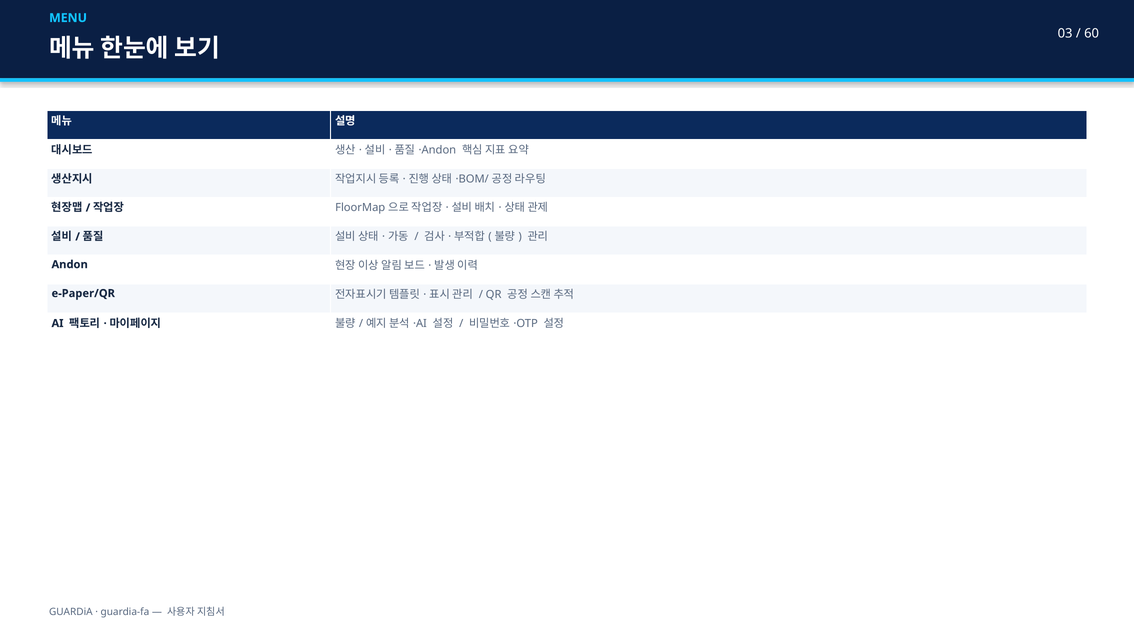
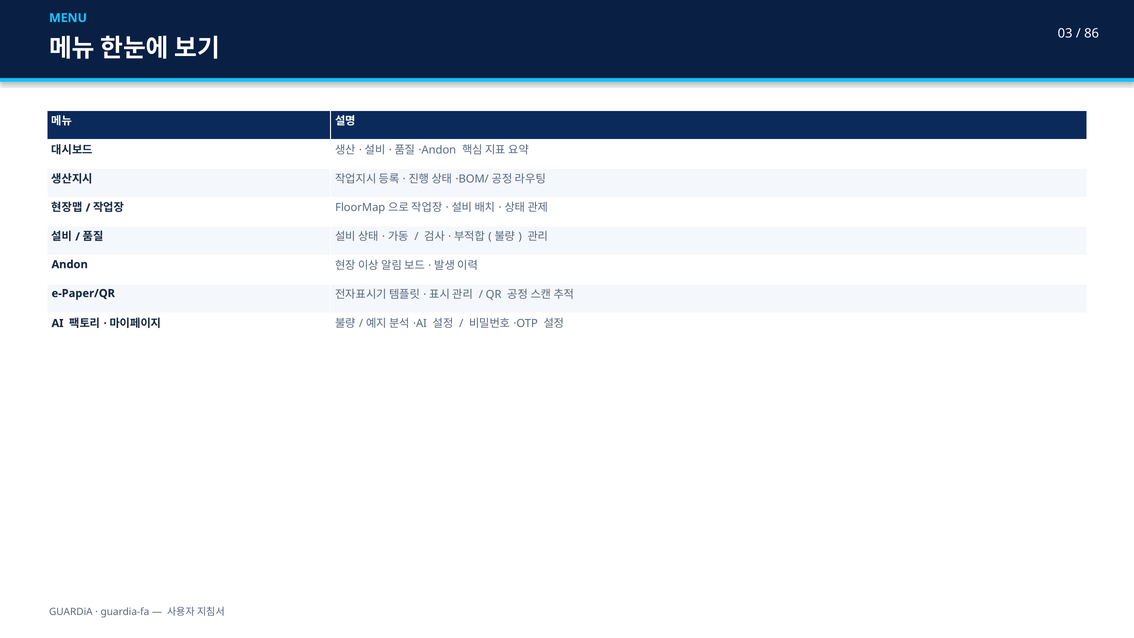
60: 60 -> 86 (1092, 34)
